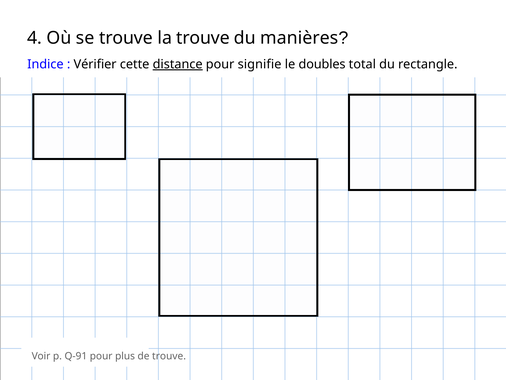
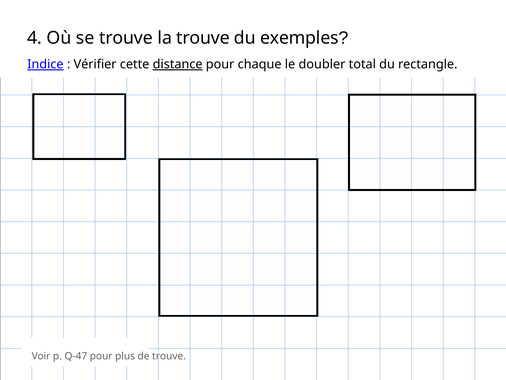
manières: manières -> exemples (299, 38)
Indice underline: none -> present (45, 64)
signifie: signifie -> chaque (260, 64)
doubles: doubles -> doubler (322, 64)
Q-91: Q-91 -> Q-47 (76, 356)
